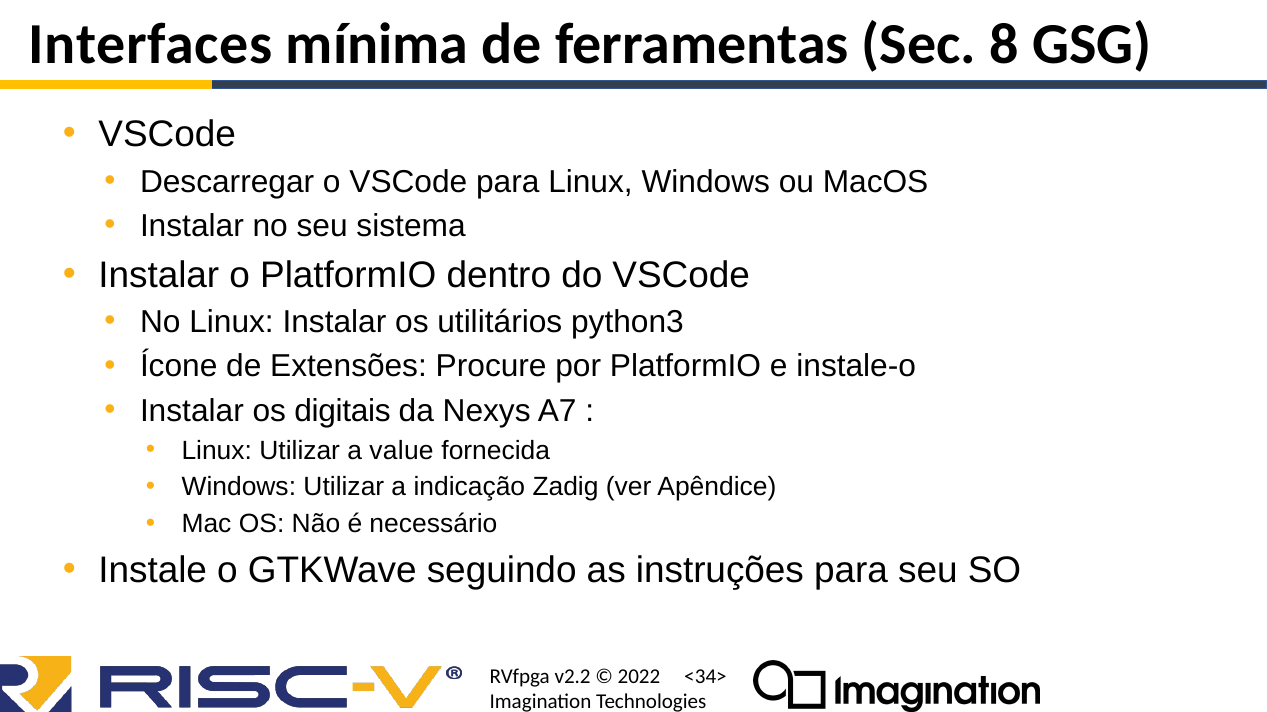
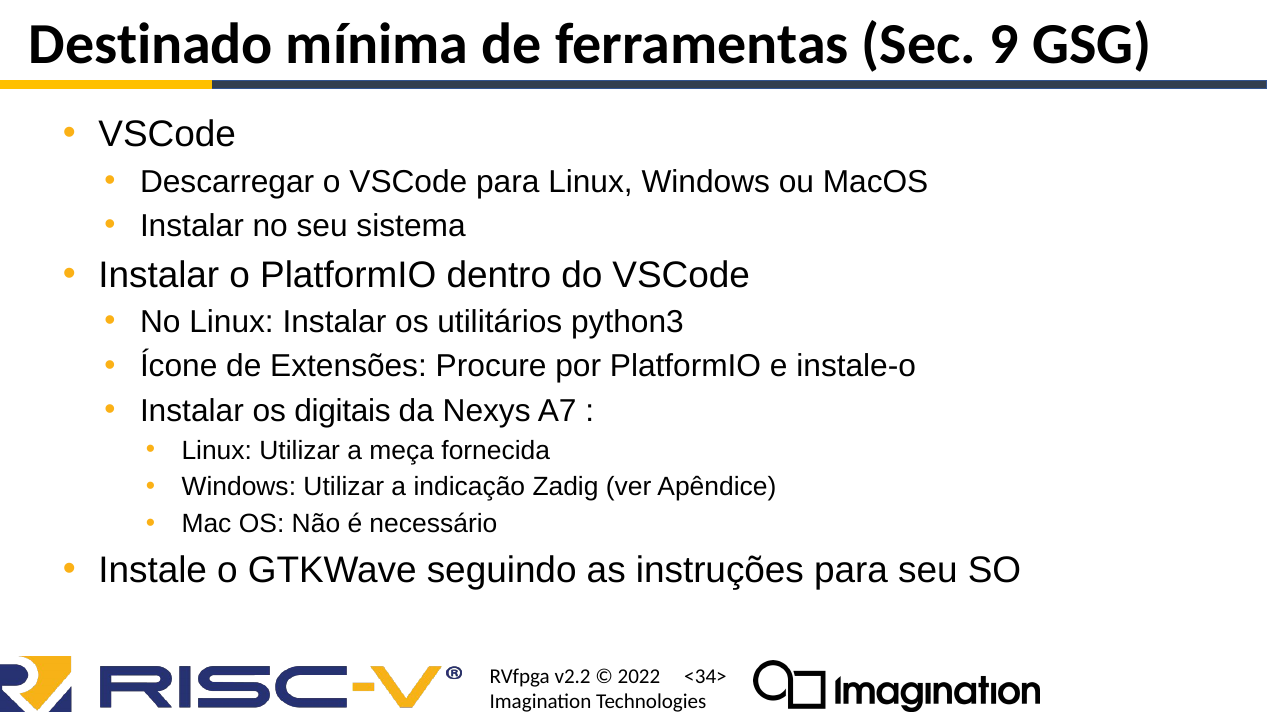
Interfaces: Interfaces -> Destinado (151, 45)
8: 8 -> 9 (1004, 45)
value: value -> meça (402, 451)
